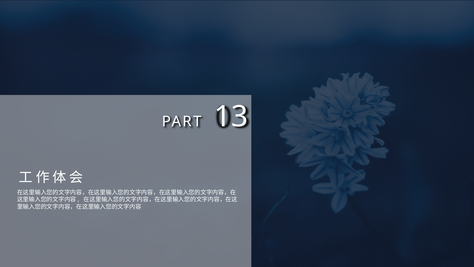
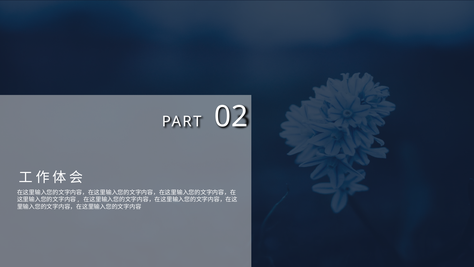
13: 13 -> 02 (231, 116)
